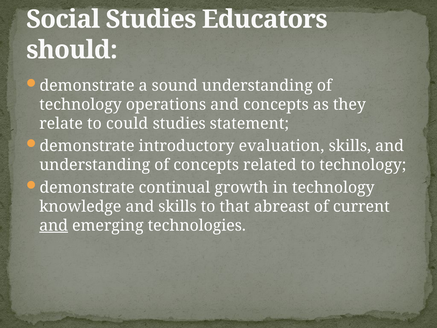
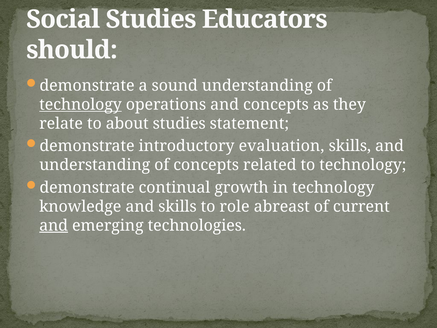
technology underline: none -> present (81, 104)
could: could -> about (127, 123)
that: that -> role (235, 206)
